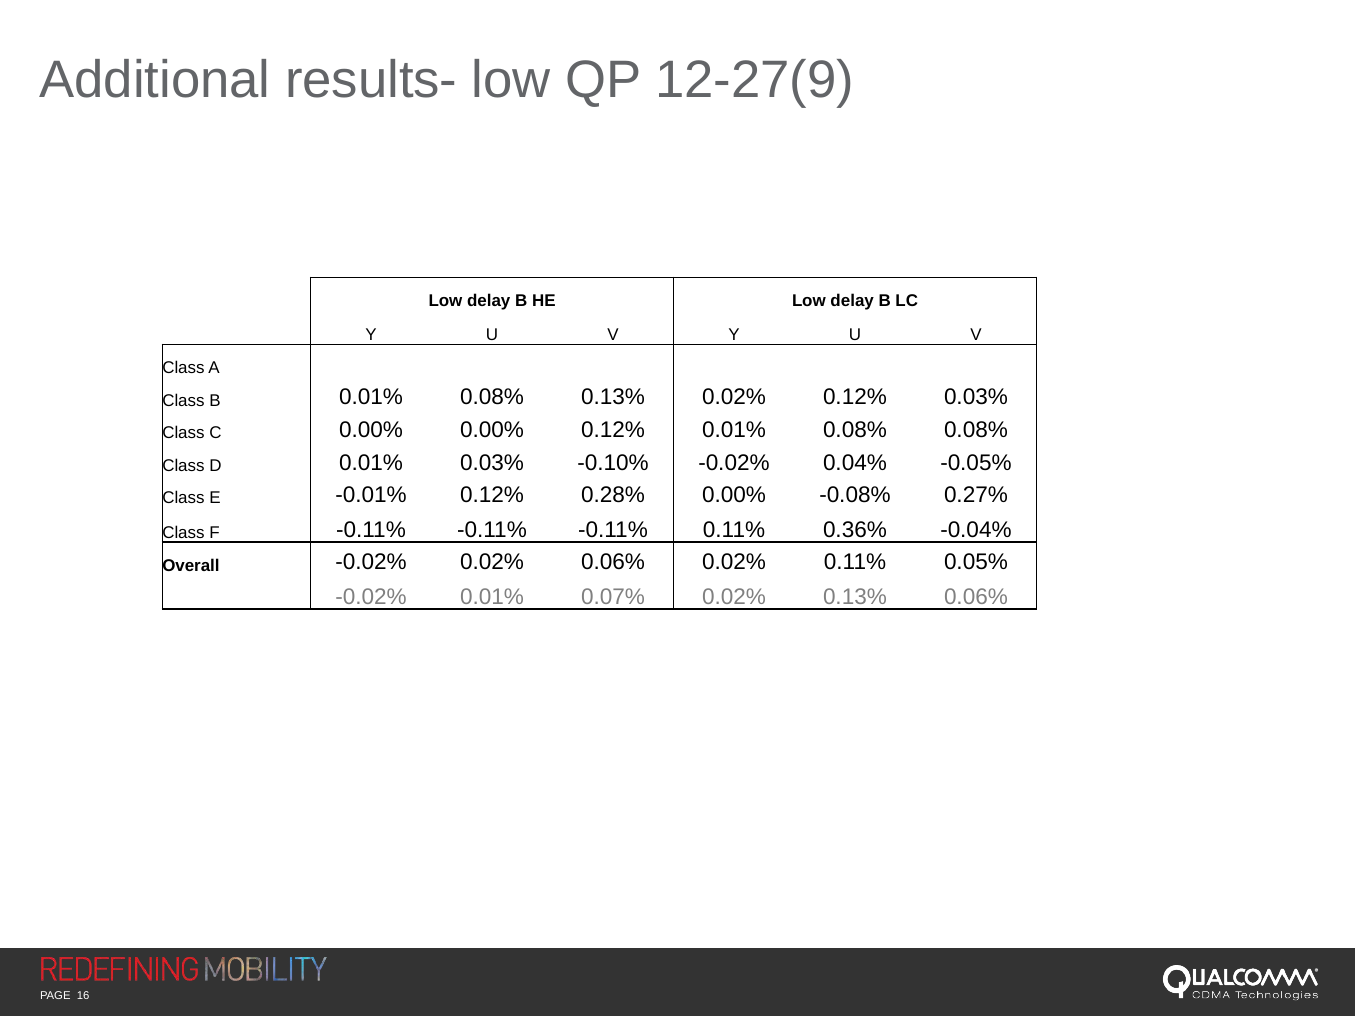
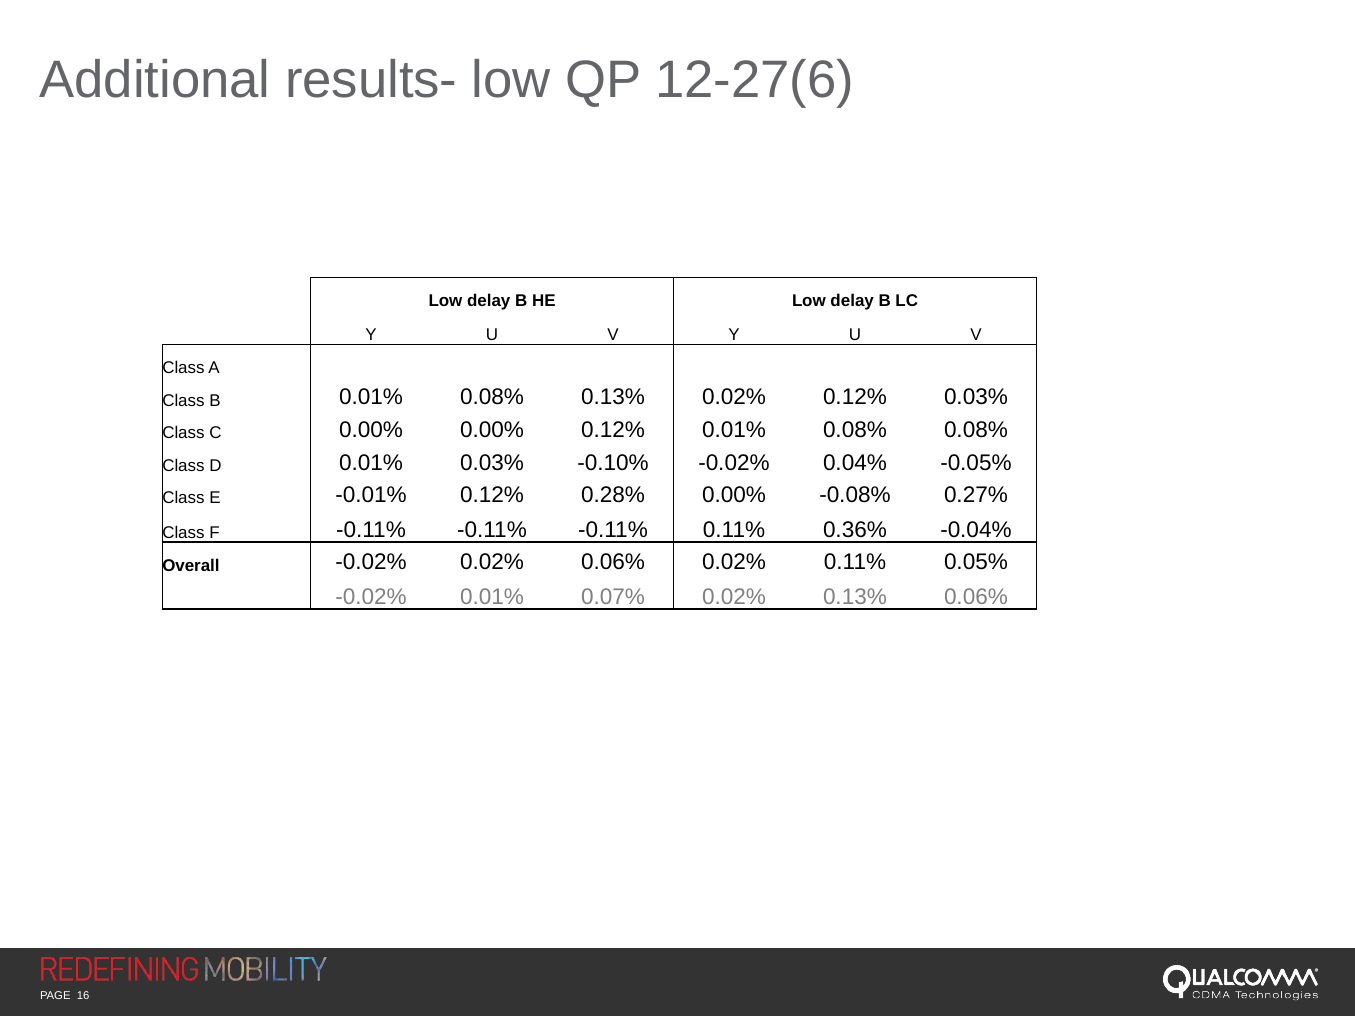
12-27(9: 12-27(9 -> 12-27(6 (755, 80)
